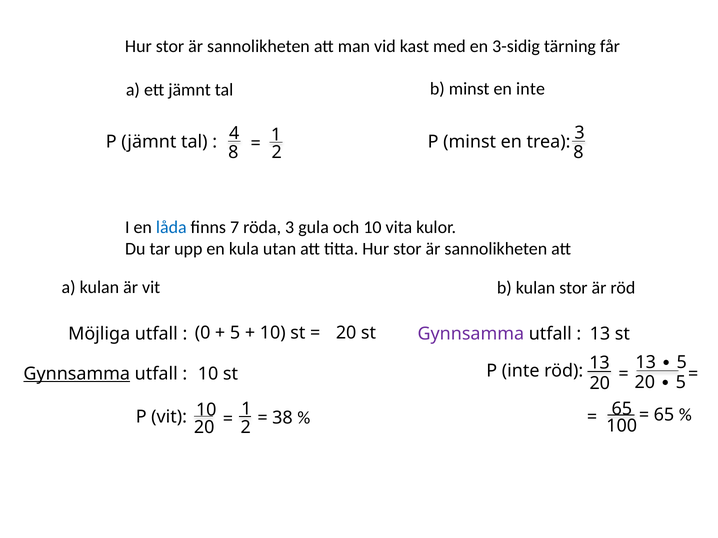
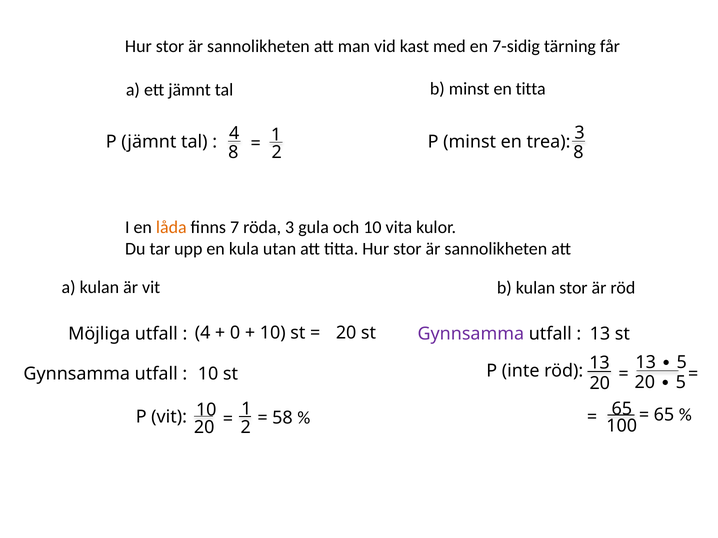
3-sidig: 3-sidig -> 7-sidig (516, 46)
en inte: inte -> titta (531, 89)
låda colour: blue -> orange (171, 227)
0: 0 -> 4 (203, 333)
5: 5 -> 0 (235, 333)
Gynnsamma underline: present -> none (77, 374)
38: 38 -> 58 (282, 418)
